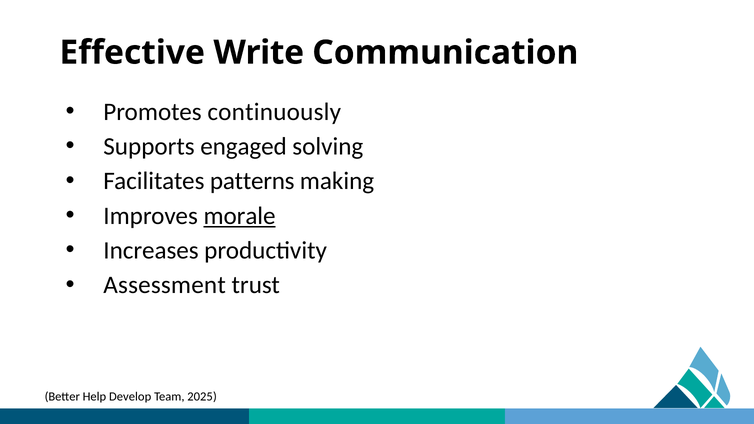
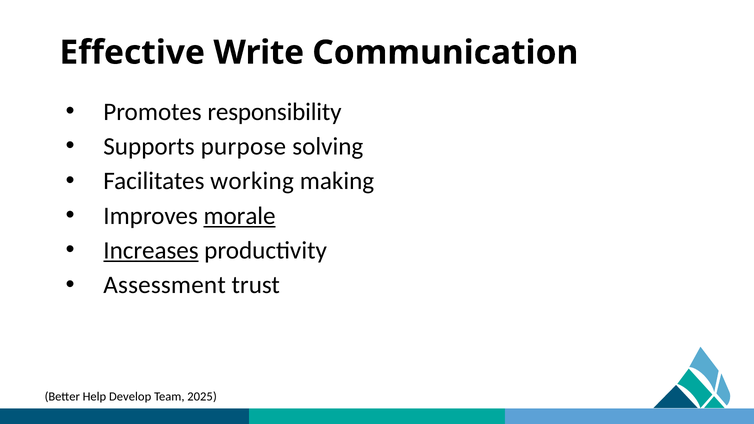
continuously: continuously -> responsibility (274, 112)
engaged: engaged -> purpose (243, 147)
patterns: patterns -> working (252, 181)
Increases underline: none -> present (151, 251)
